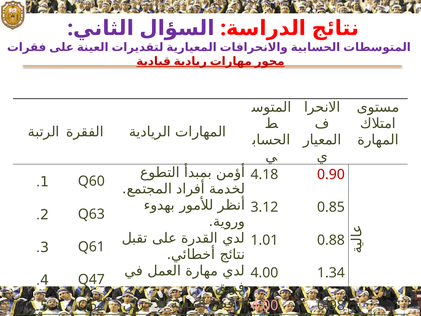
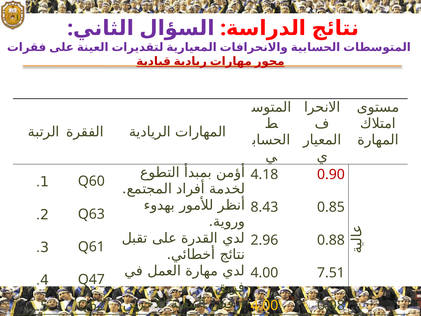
3.12: 3.12 -> 8.43 (264, 207)
1.01: 1.01 -> 2.96 (264, 240)
1.34: 1.34 -> 7.51 (331, 273)
4.00 colour: pink -> yellow (264, 305)
